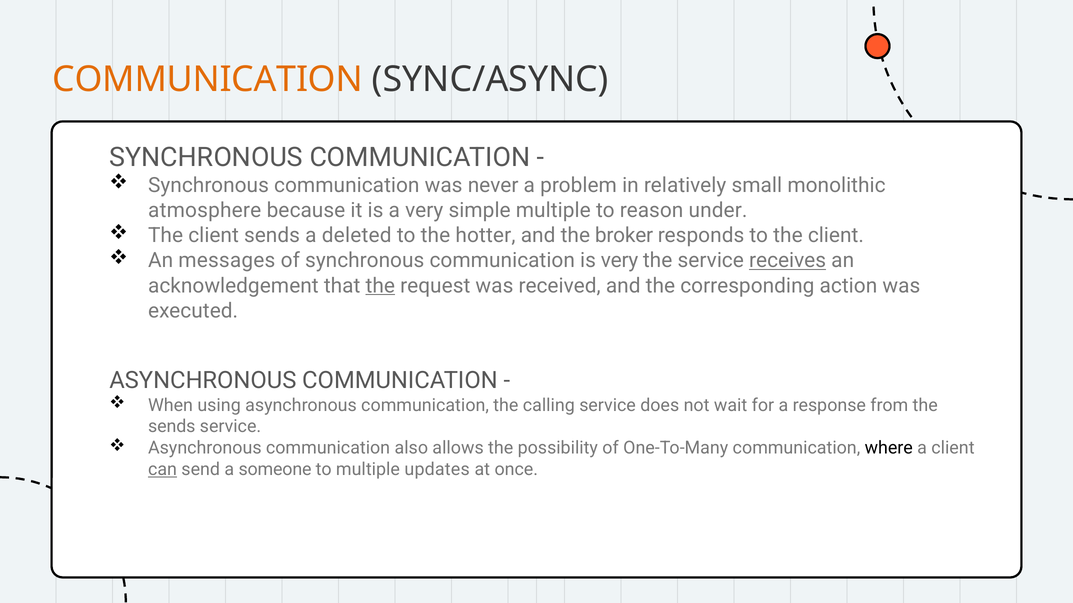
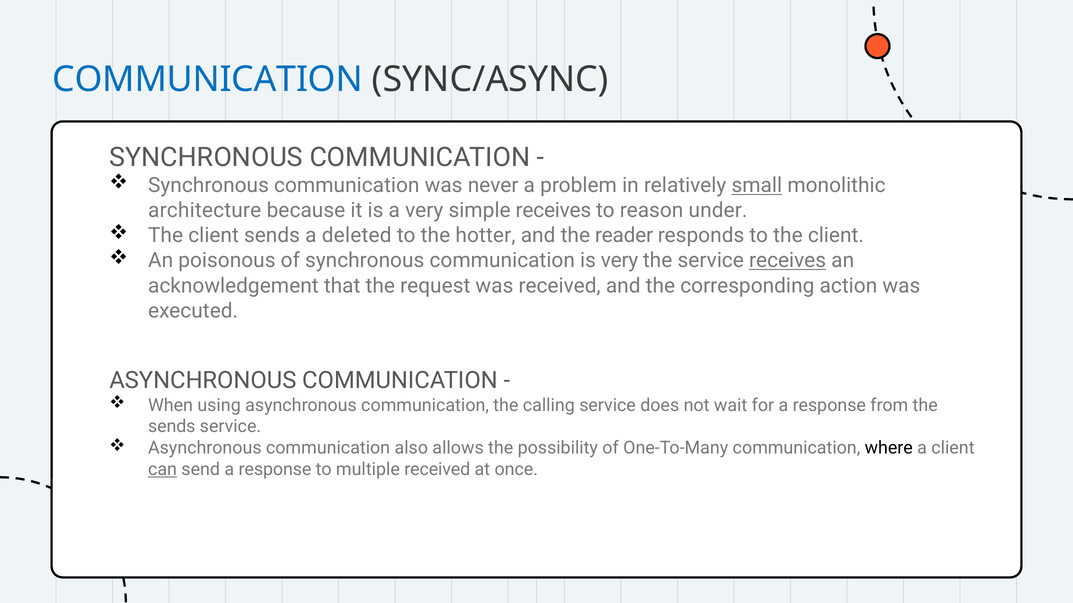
COMMUNICATION colour: orange -> blue (208, 80)
small underline: none -> present (757, 186)
atmosphere: atmosphere -> architecture (205, 211)
simple multiple: multiple -> receives (553, 211)
broker: broker -> reader (624, 236)
messages: messages -> poisonous (227, 261)
the underline: present -> none (380, 286)
send a someone: someone -> response (275, 470)
multiple updates: updates -> received (437, 470)
